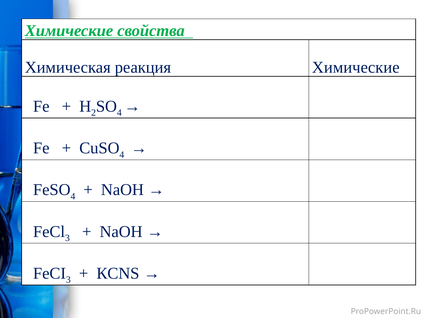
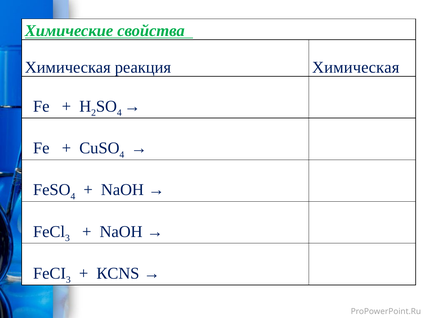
реакция Химические: Химические -> Химическая (356, 67)
